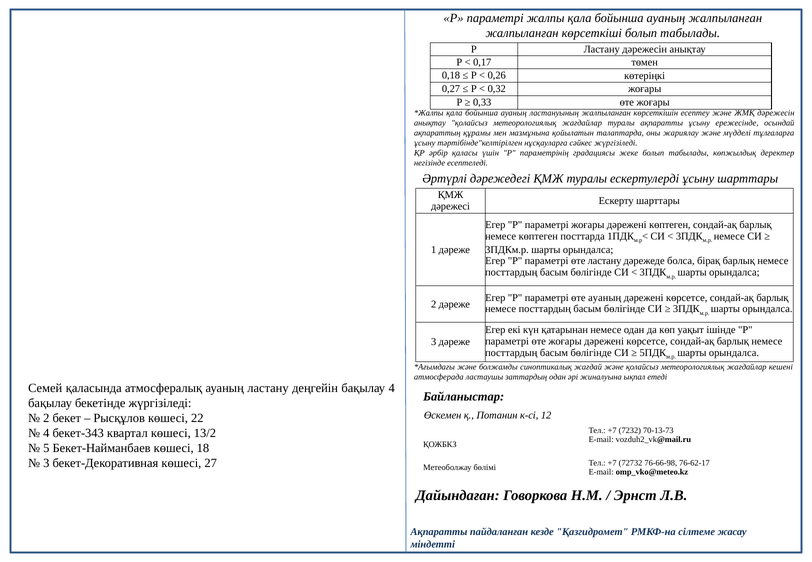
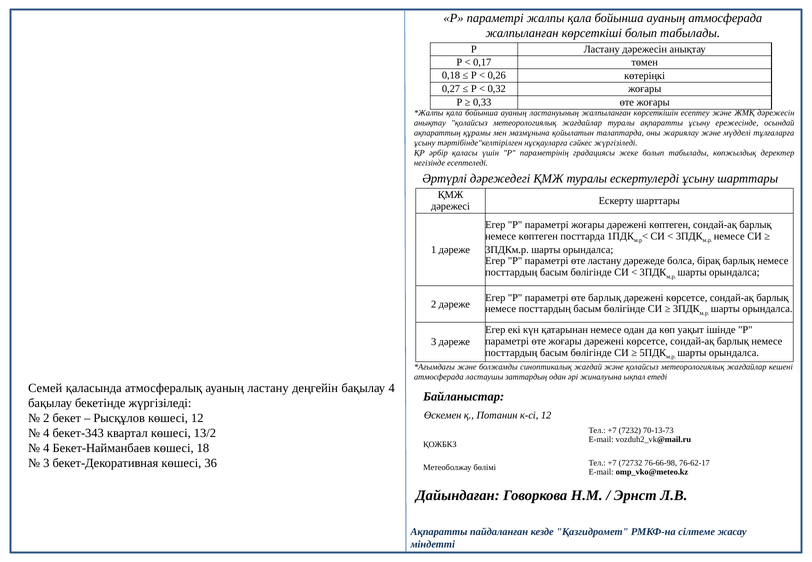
ауаның жалпыланған: жалпыланған -> атмосферада (725, 18)
өте ауаның: ауаның -> барлық (605, 298)
көшесі 22: 22 -> 12 (197, 418)
5: 5 -> 4 (46, 448)
27: 27 -> 36 (211, 463)
